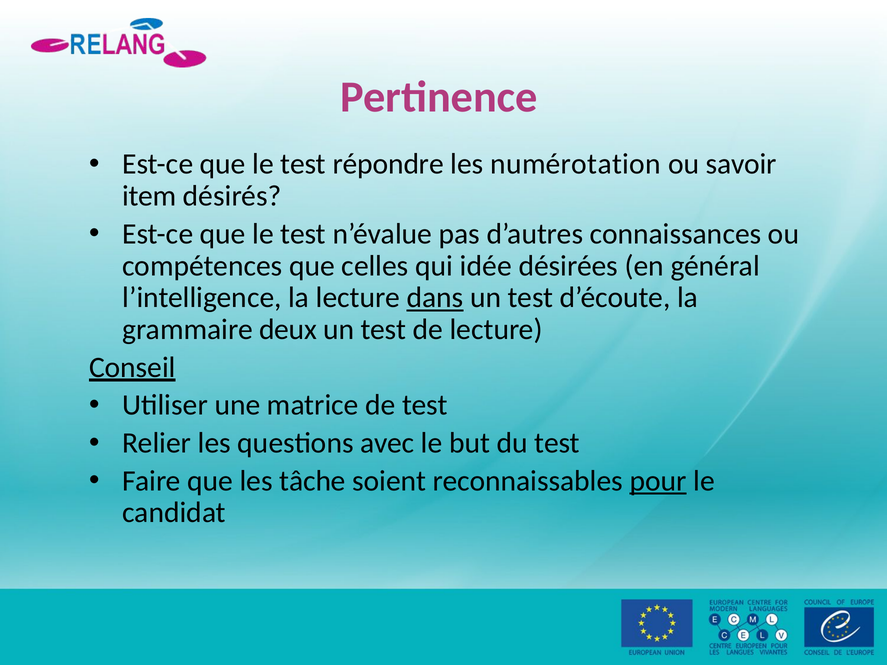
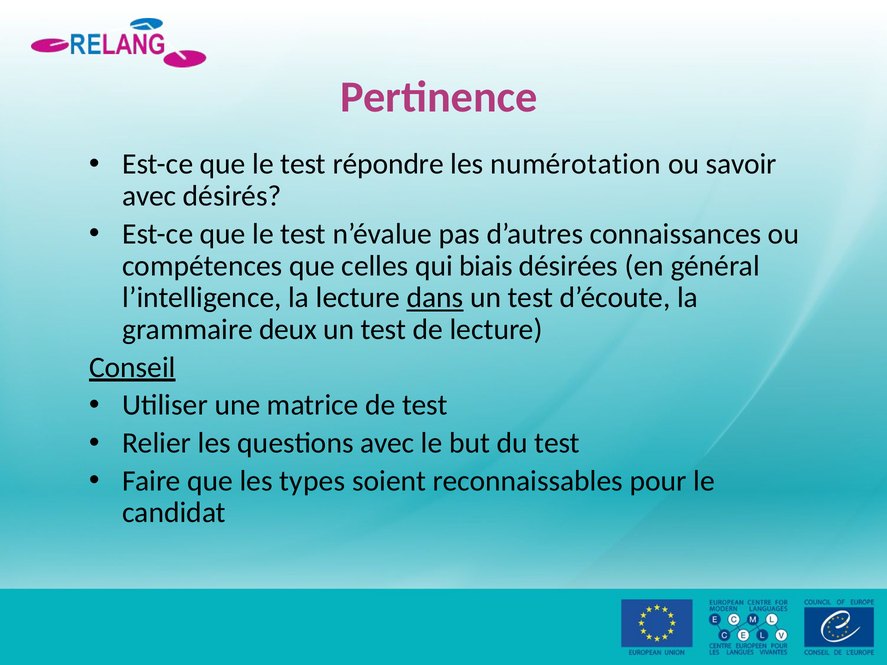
item: item -> avec (149, 196)
idée: idée -> biais (486, 266)
tâche: tâche -> types (312, 481)
pour underline: present -> none (658, 481)
